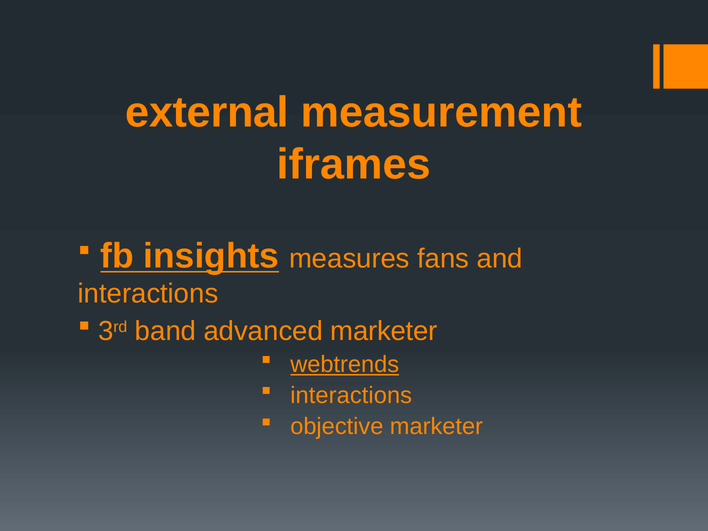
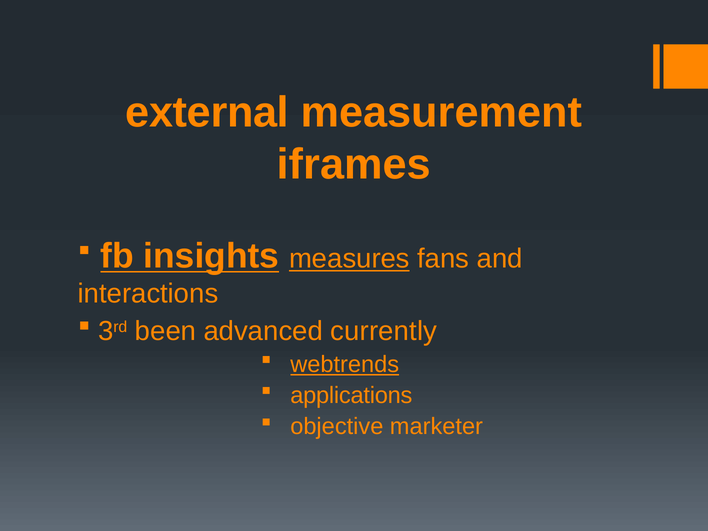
measures underline: none -> present (349, 259)
band: band -> been (166, 331)
advanced marketer: marketer -> currently (384, 331)
interactions: interactions -> applications (351, 395)
